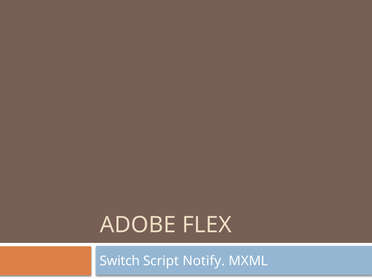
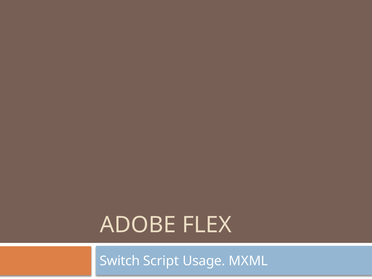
Notify: Notify -> Usage (204, 261)
